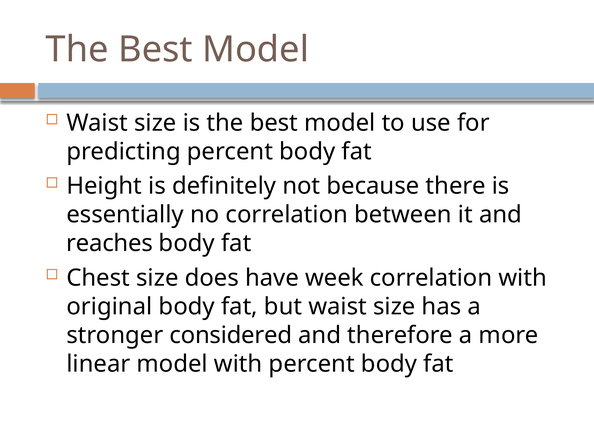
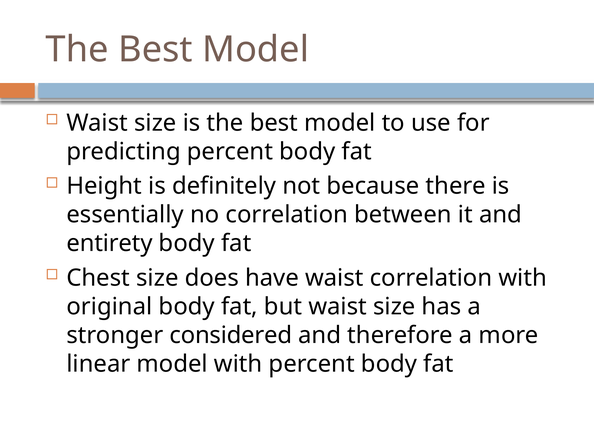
reaches: reaches -> entirety (110, 244)
have week: week -> waist (334, 278)
